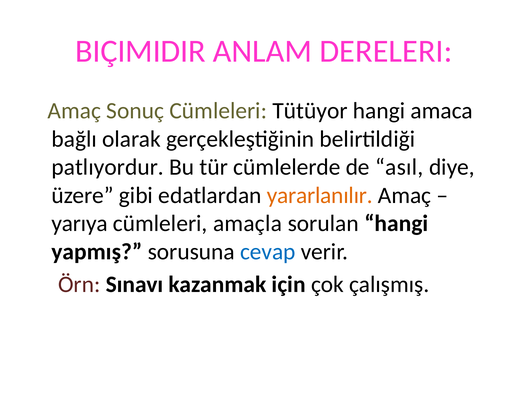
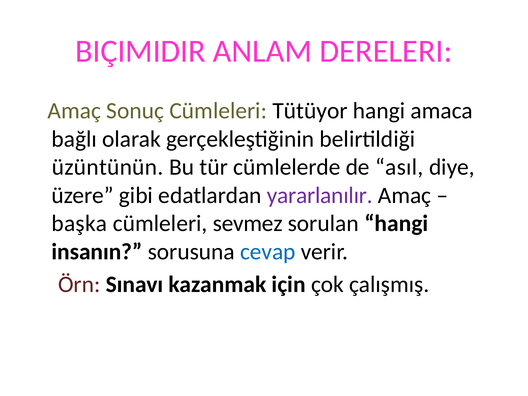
patlıyordur: patlıyordur -> üzüntünün (108, 167)
yararlanılır colour: orange -> purple (320, 195)
yarıya: yarıya -> başka (79, 223)
amaçla: amaçla -> sevmez (248, 223)
yapmış: yapmış -> insanın (97, 252)
